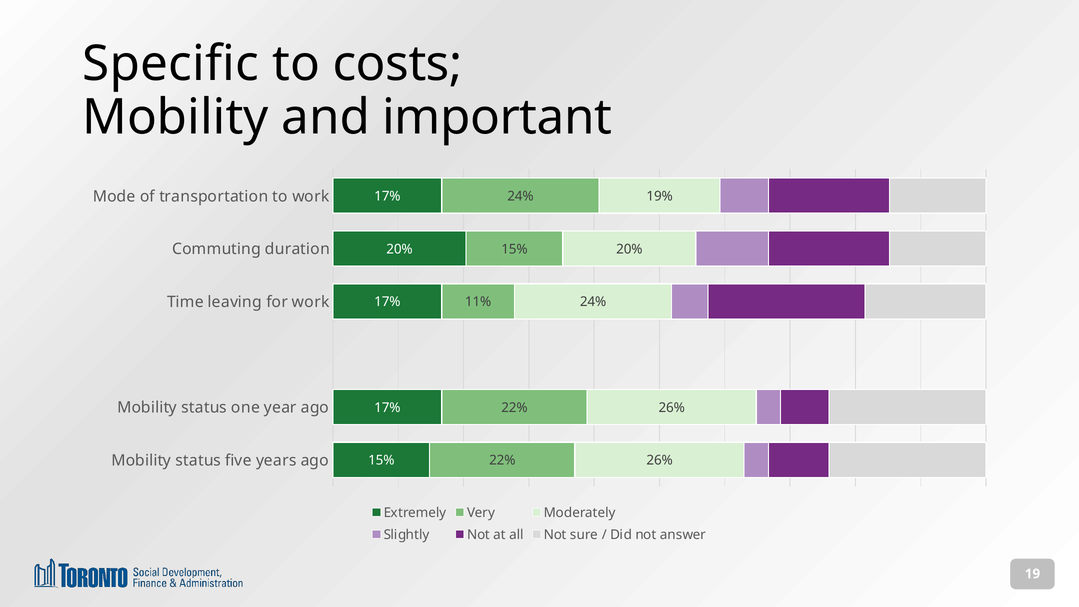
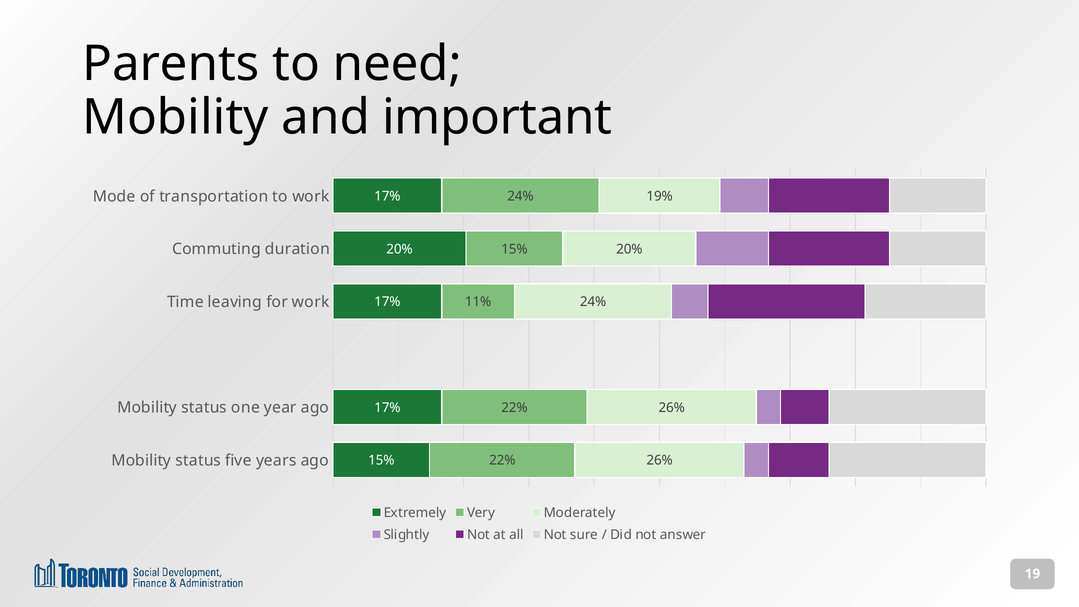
Specific: Specific -> Parents (171, 64)
costs: costs -> need (397, 64)
